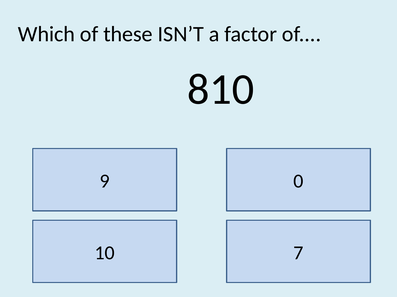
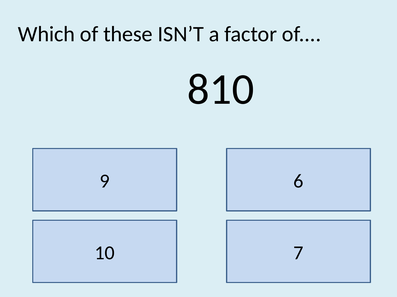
0: 0 -> 6 (299, 182)
